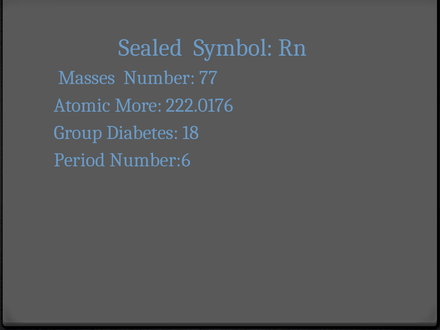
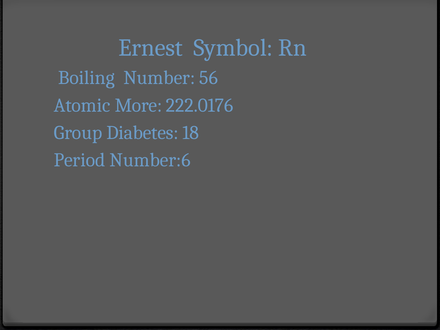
Sealed: Sealed -> Ernest (151, 48)
Masses: Masses -> Boiling (87, 78)
77: 77 -> 56 (209, 78)
